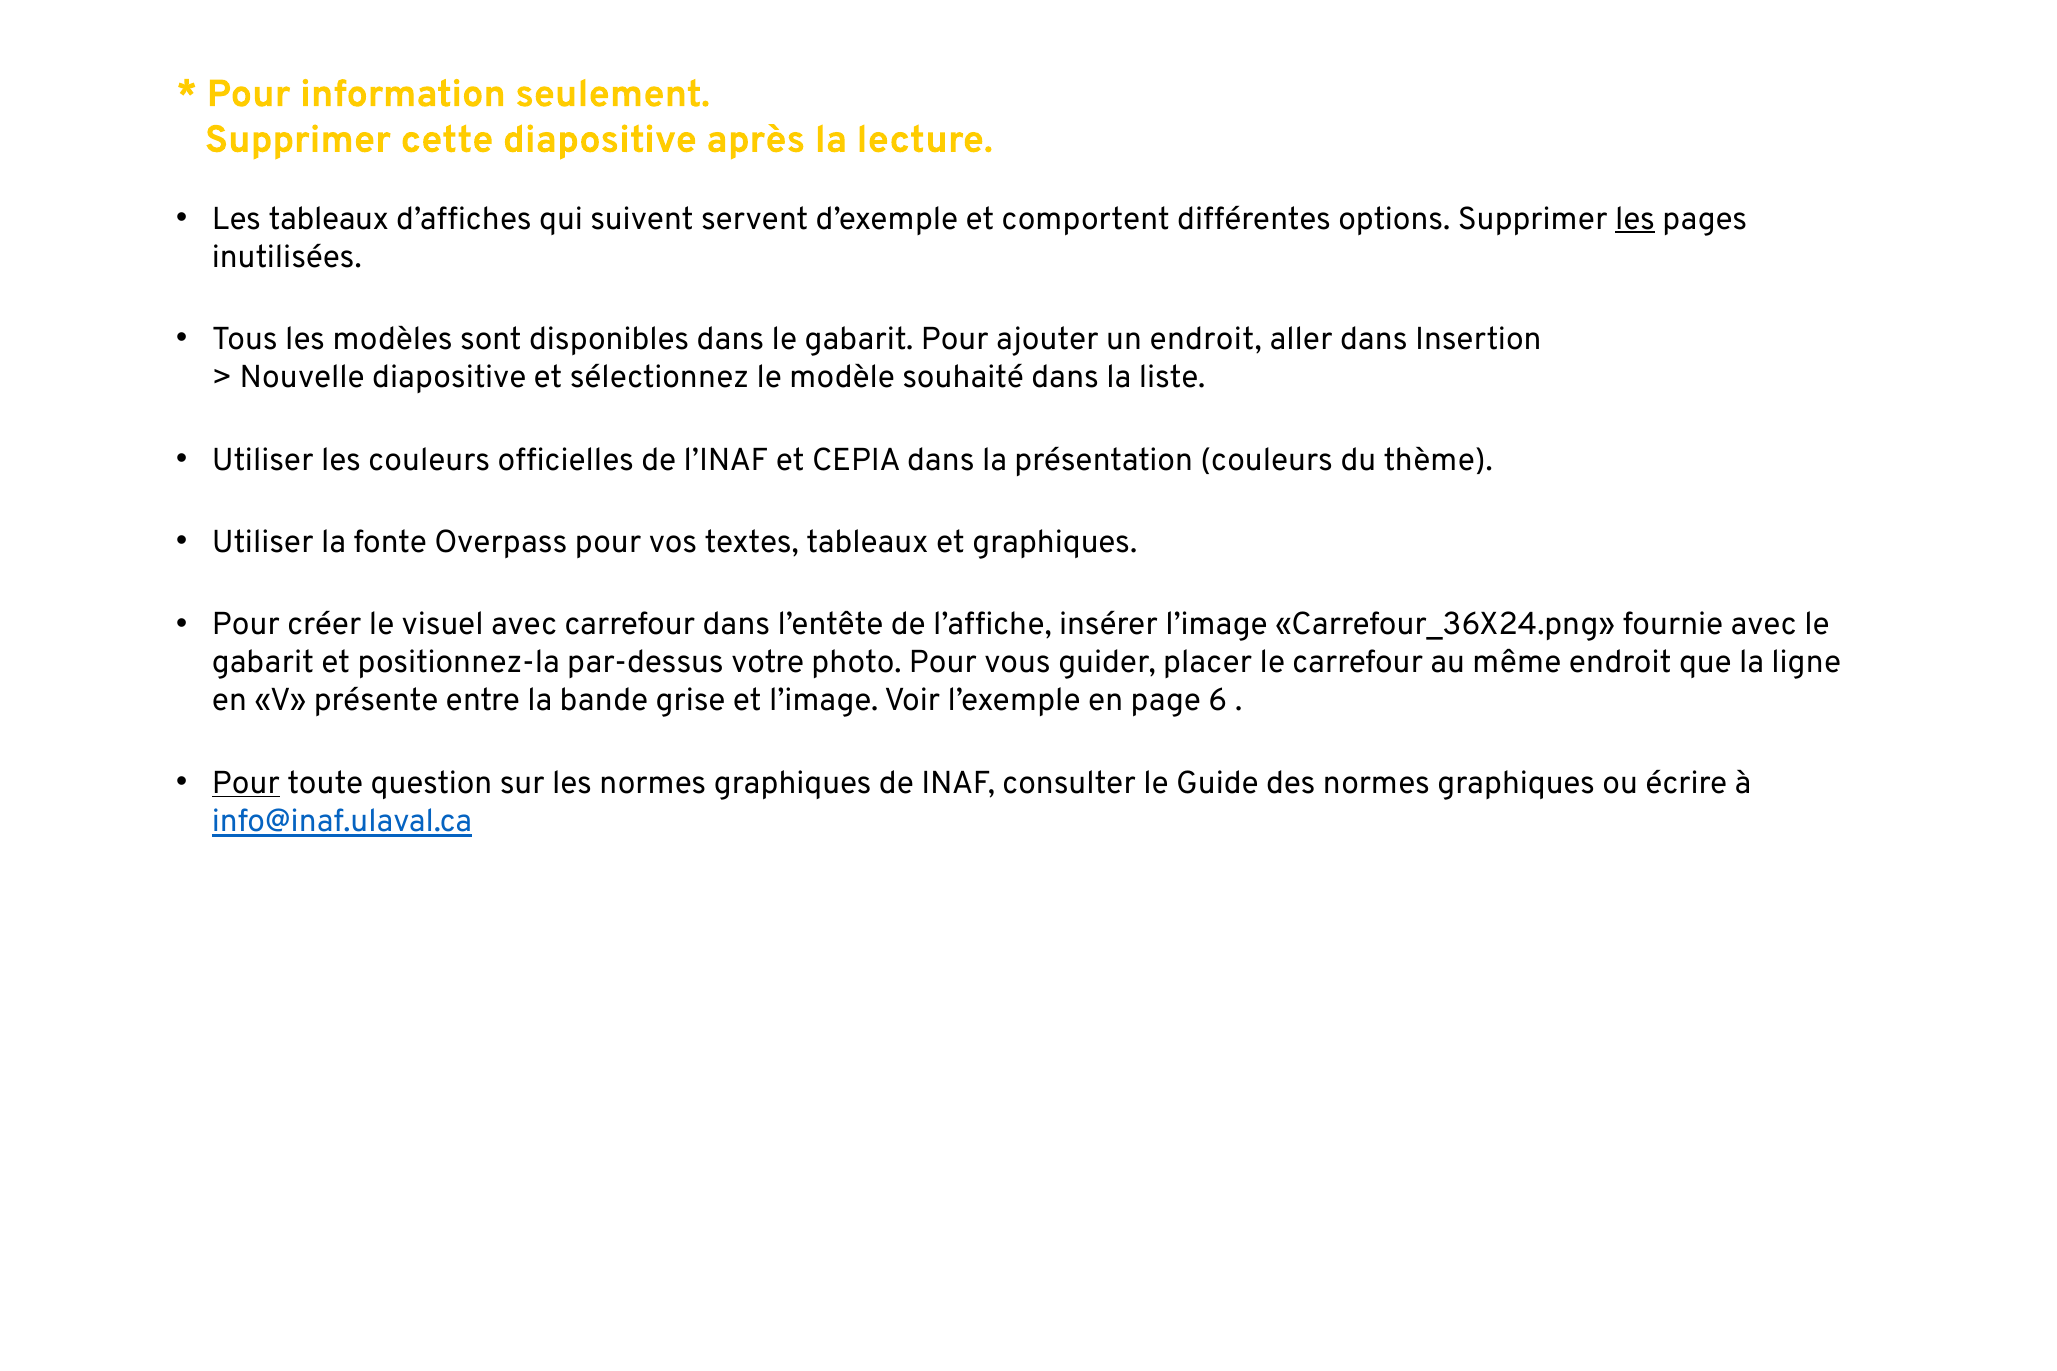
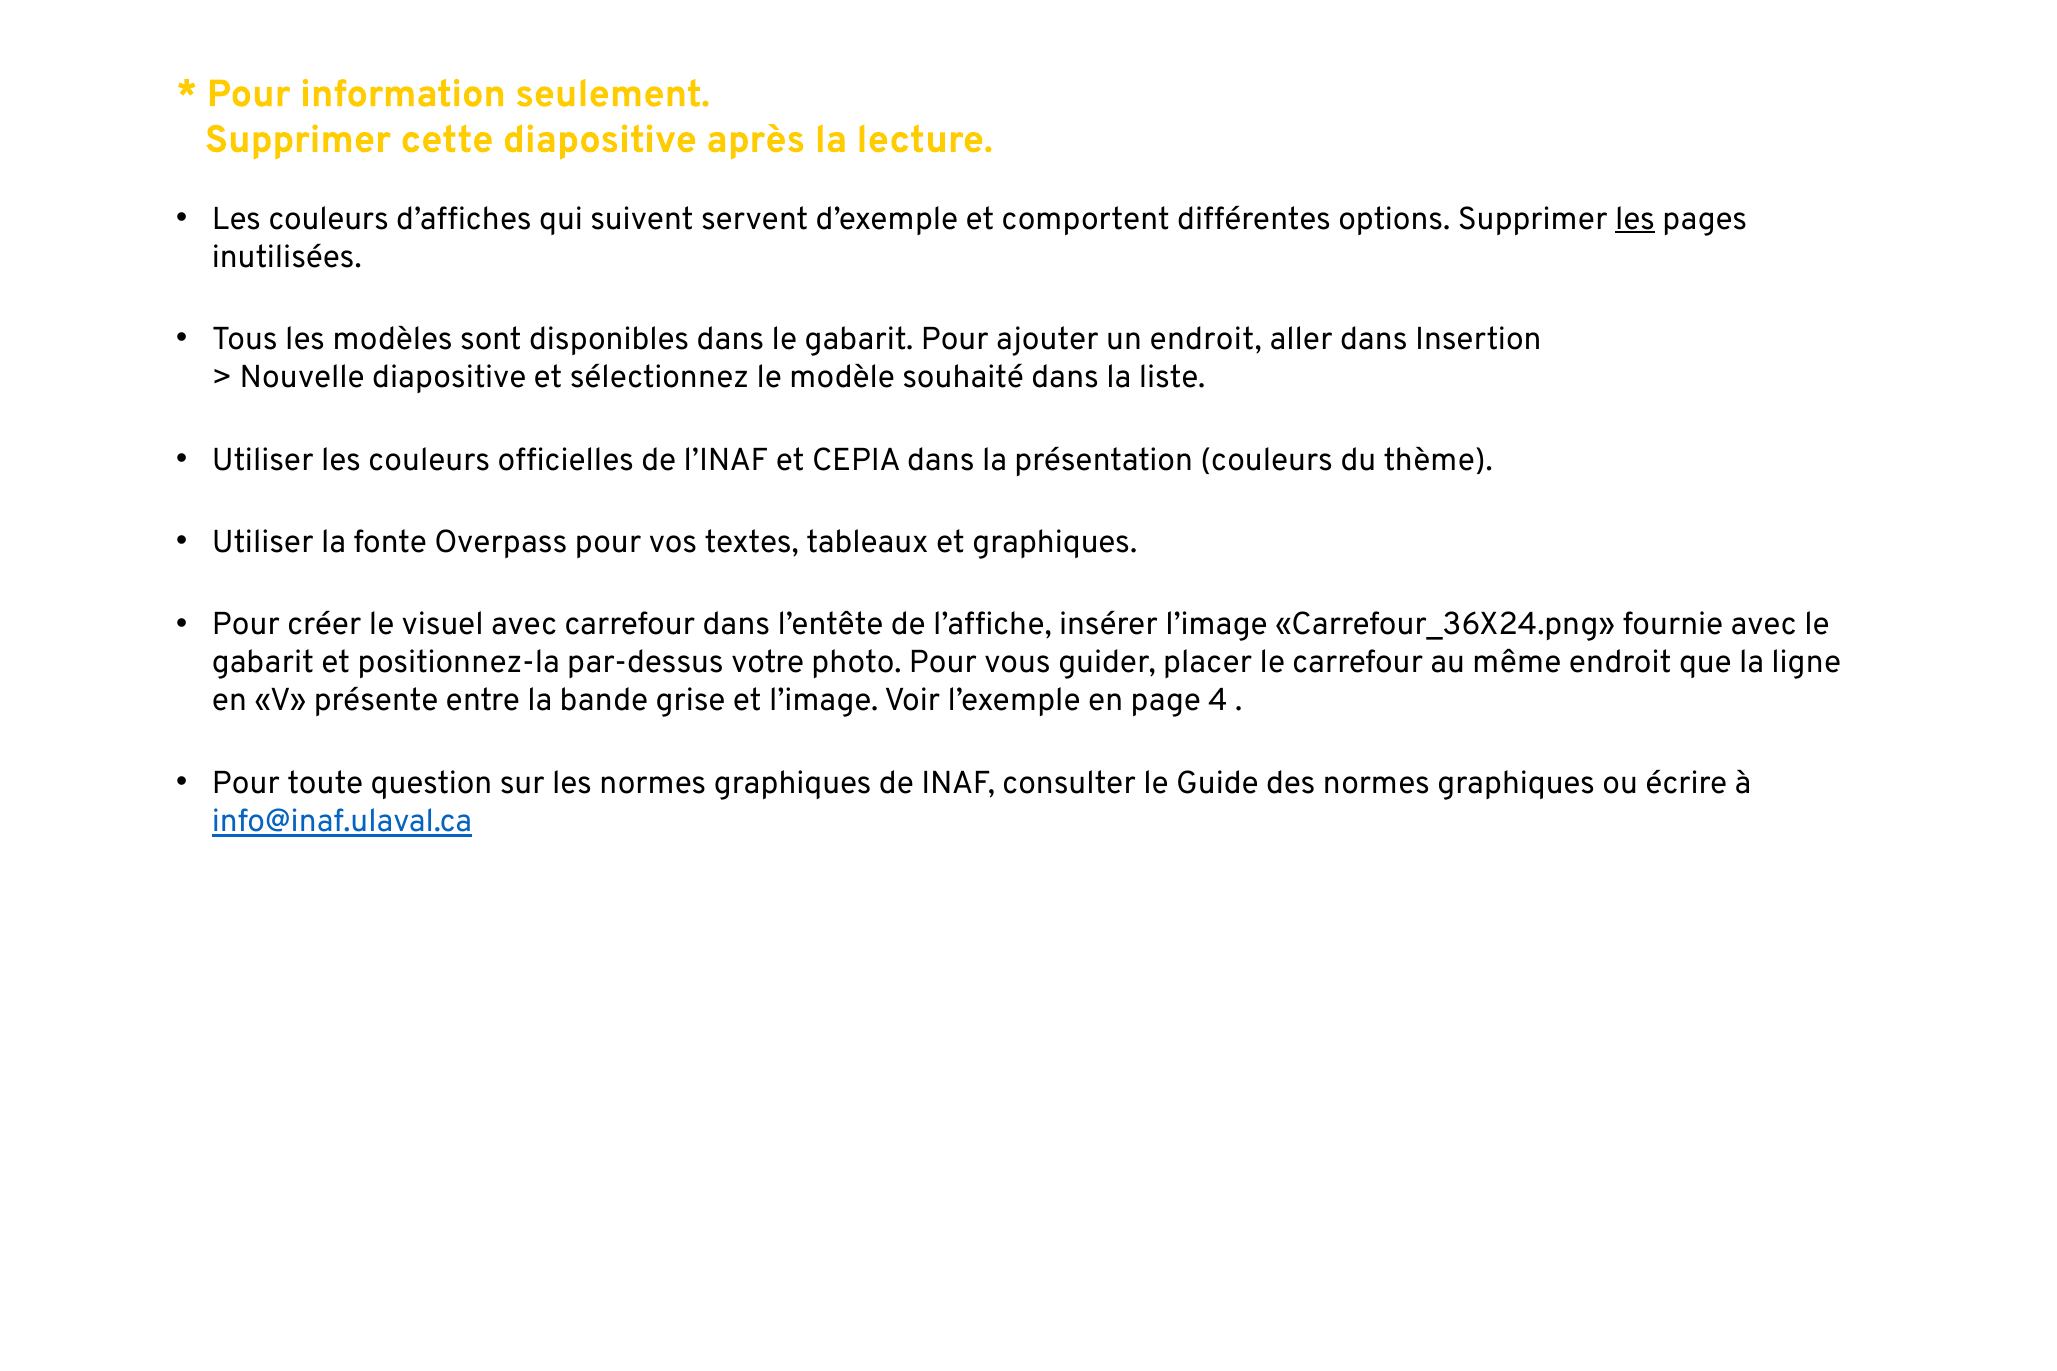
tableaux: tableaux -> couleurs (329, 219)
6: 6 -> 4 (1218, 701)
Pour underline: present -> none (246, 783)
